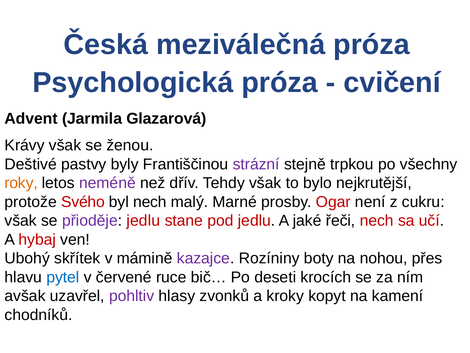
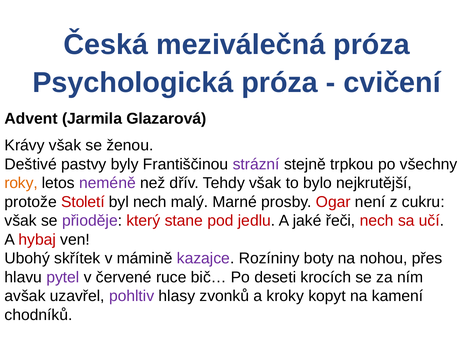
Svého: Svého -> Století (83, 202)
přioděje jedlu: jedlu -> který (143, 220)
pytel colour: blue -> purple (63, 277)
